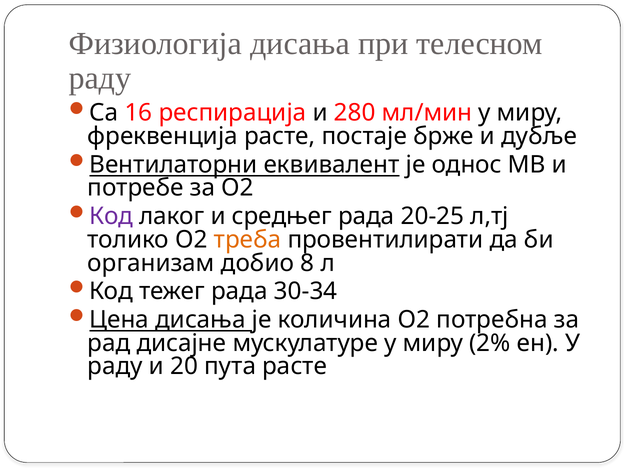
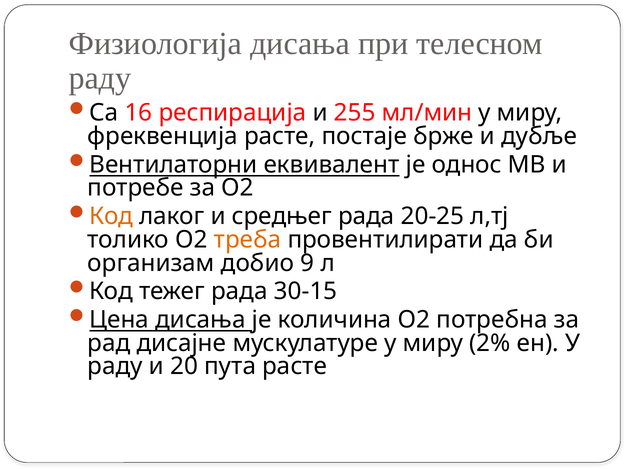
280: 280 -> 255 (355, 113)
Код colour: purple -> orange (111, 216)
8: 8 -> 9 (307, 263)
30-34: 30-34 -> 30-15 (306, 291)
